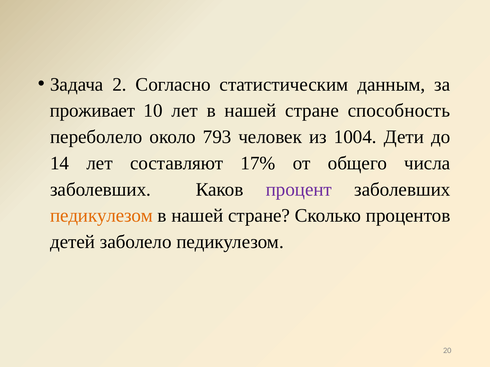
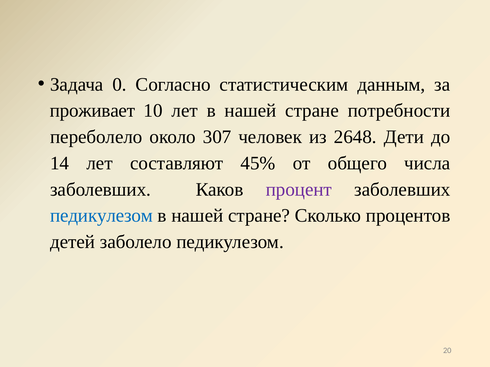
2: 2 -> 0 (120, 85)
способность: способность -> потребности (399, 111)
793: 793 -> 307 (217, 137)
1004: 1004 -> 2648 (355, 137)
17%: 17% -> 45% (258, 163)
педикулезом colour: orange -> blue (102, 216)
